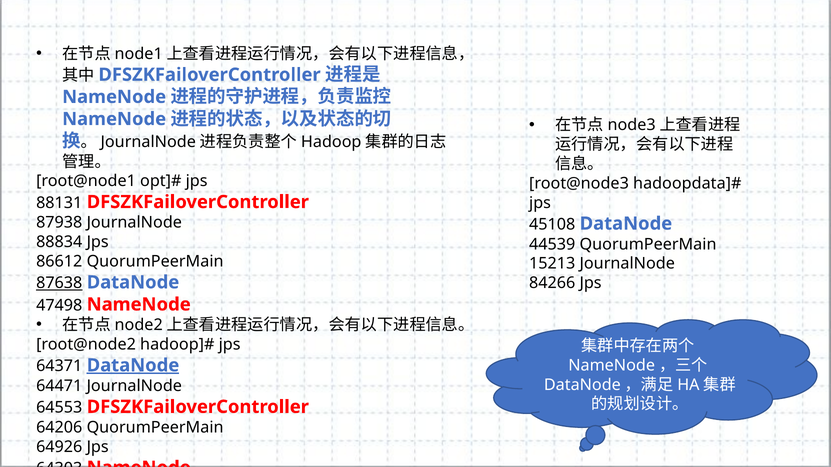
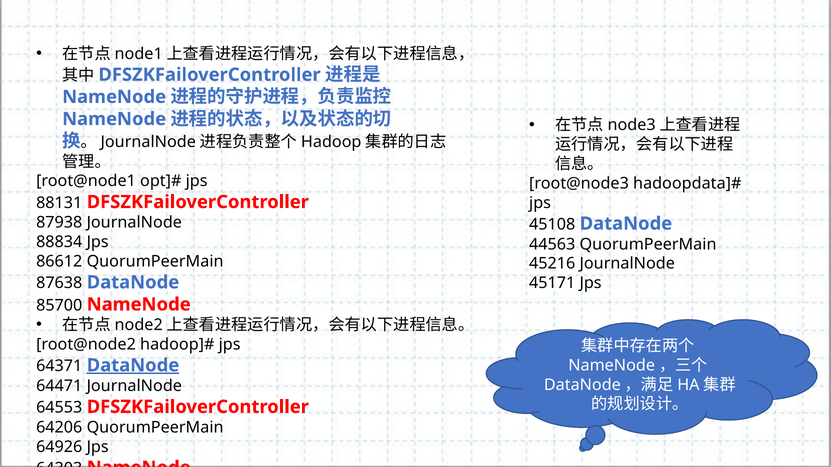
44539: 44539 -> 44563 (552, 244)
15213: 15213 -> 45216 (552, 264)
84266: 84266 -> 45171 (552, 283)
87638 underline: present -> none (59, 283)
47498: 47498 -> 85700 (59, 305)
